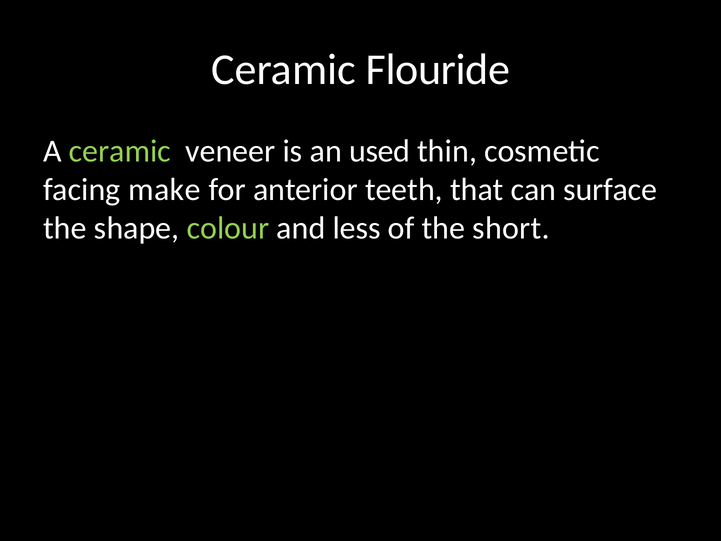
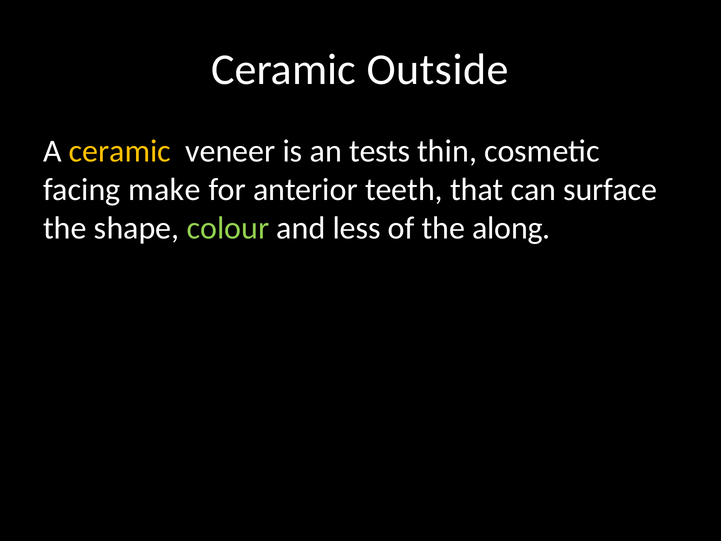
Flouride: Flouride -> Outside (438, 70)
ceramic colour: light green -> yellow (120, 151)
used: used -> tests (380, 151)
short: short -> along (511, 228)
